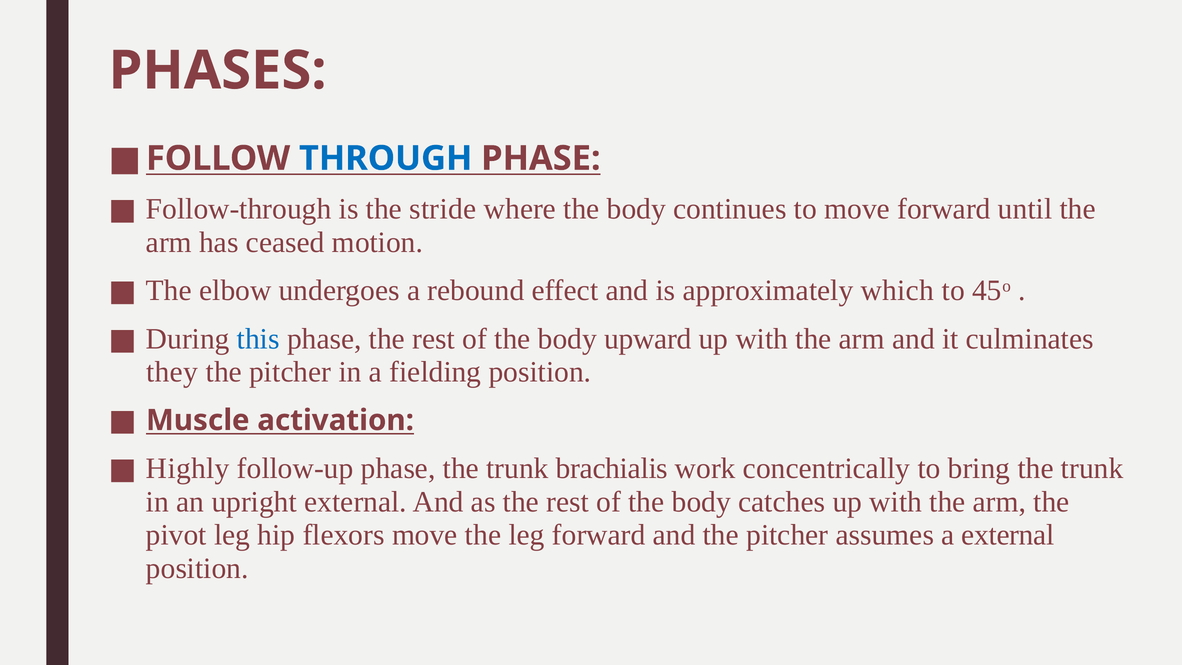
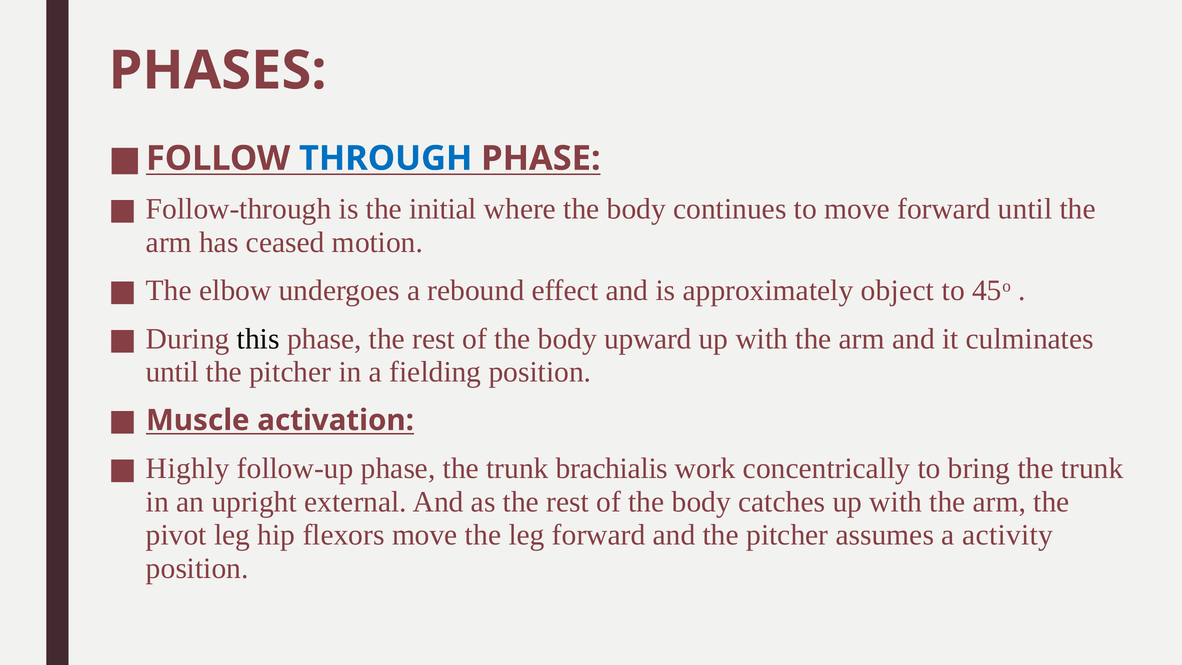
stride: stride -> initial (443, 209)
which: which -> object (897, 291)
this colour: blue -> black (258, 339)
they: they -> until (172, 372)
a external: external -> activity (1008, 535)
